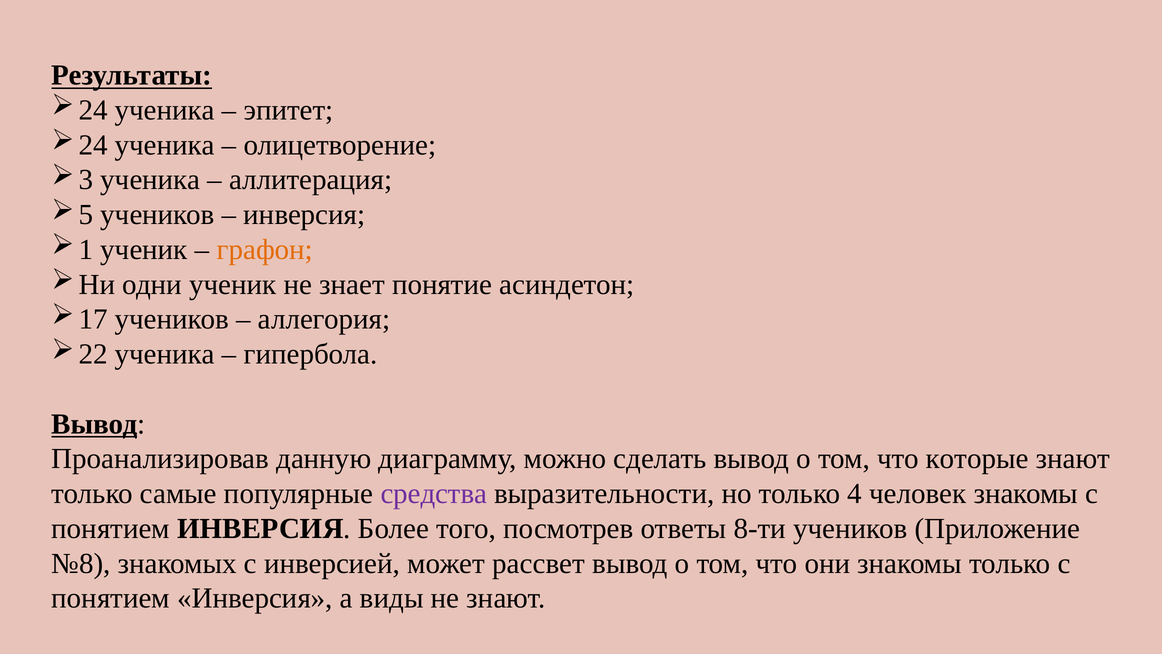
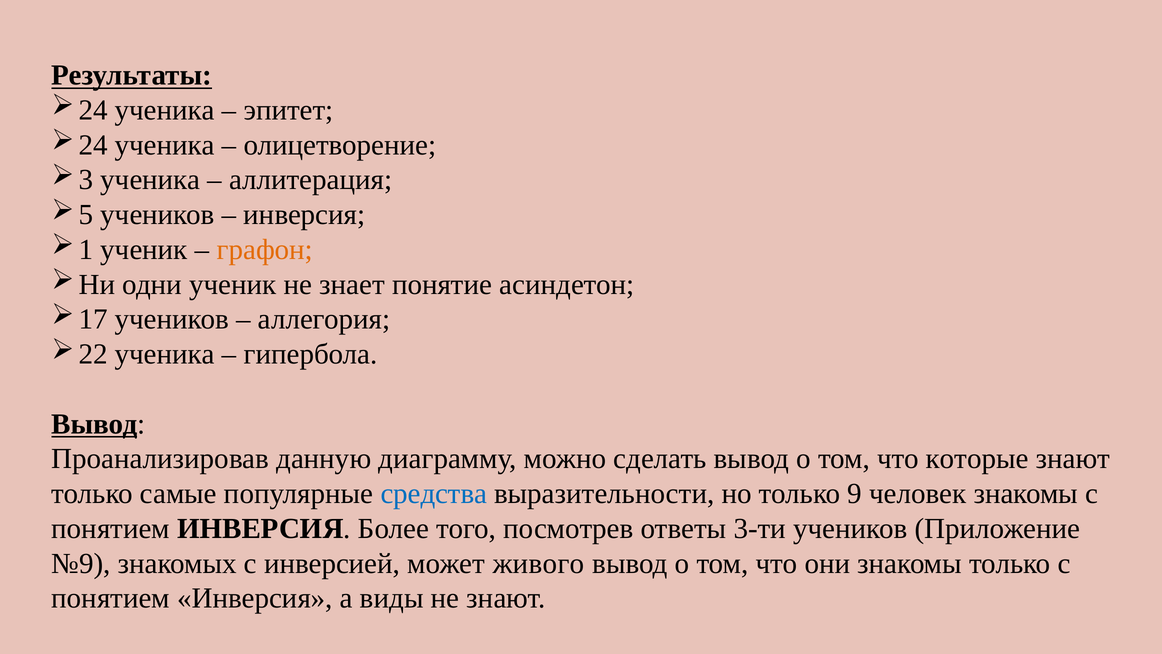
средства colour: purple -> blue (434, 493)
4: 4 -> 9 (855, 493)
8-ти: 8-ти -> 3-ти (760, 528)
№8: №8 -> №9 (81, 563)
рассвет: рассвет -> живого (539, 563)
